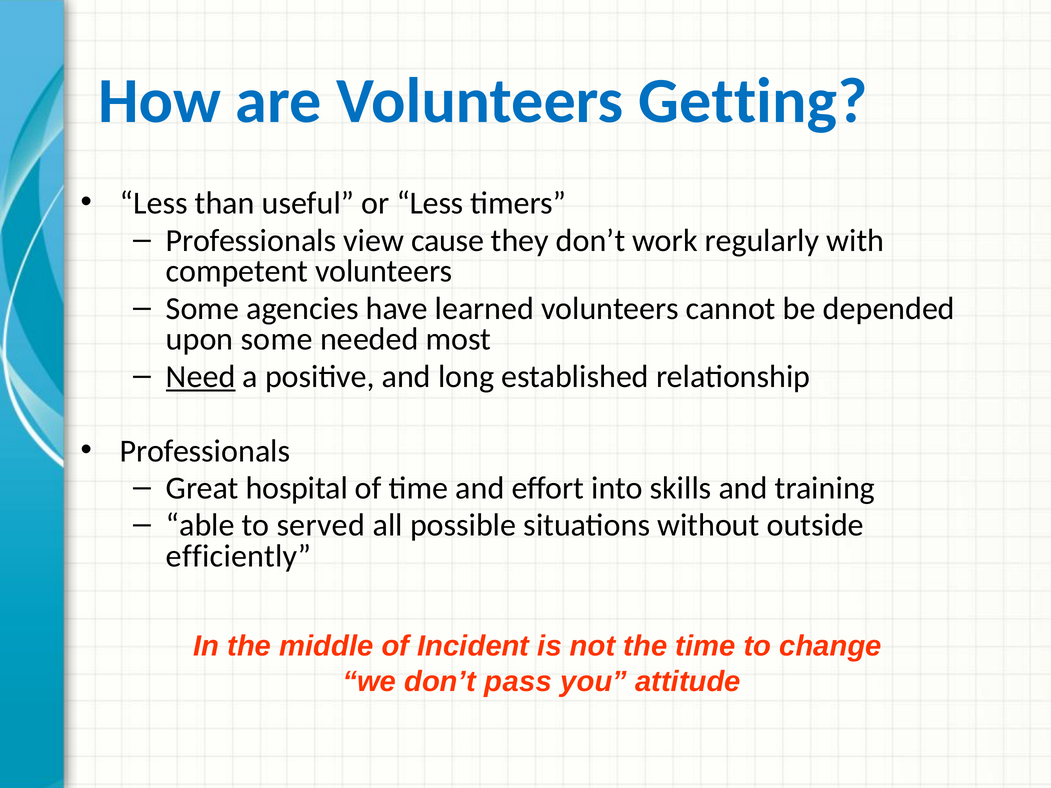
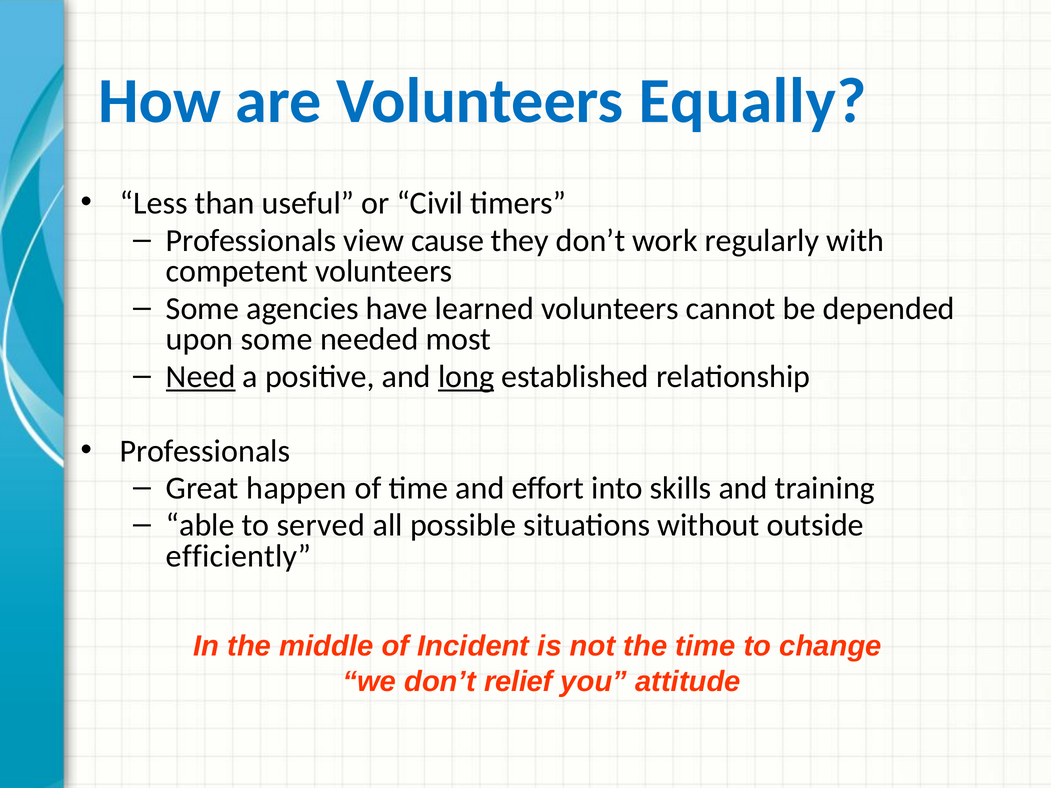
Getting: Getting -> Equally (752, 101)
or Less: Less -> Civil (430, 203)
long underline: none -> present (466, 377)
hospital: hospital -> happen (297, 488)
pass: pass -> relief (518, 682)
